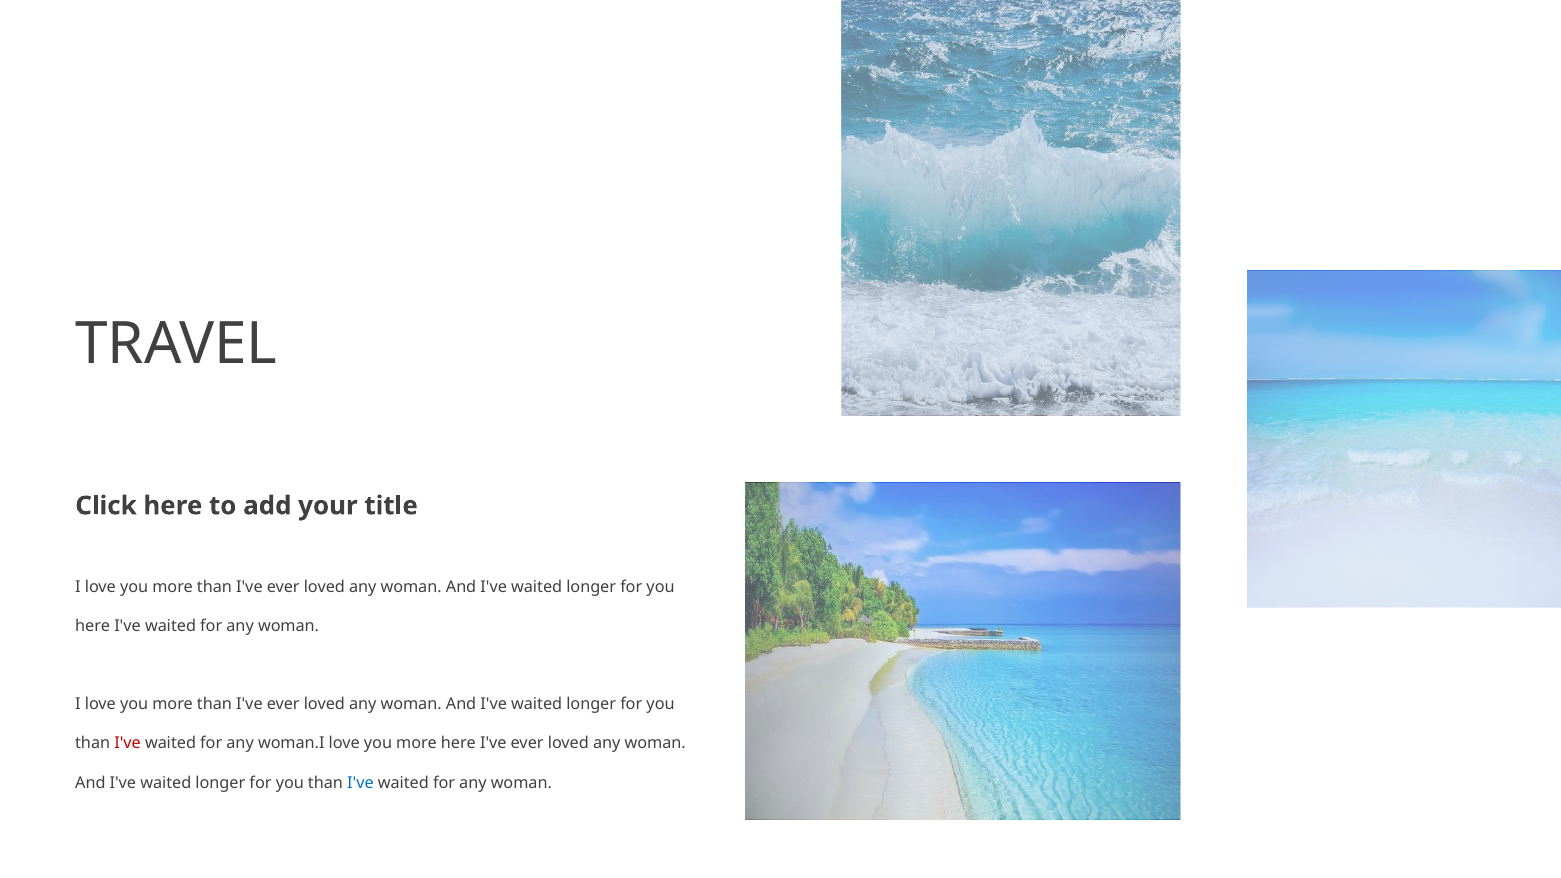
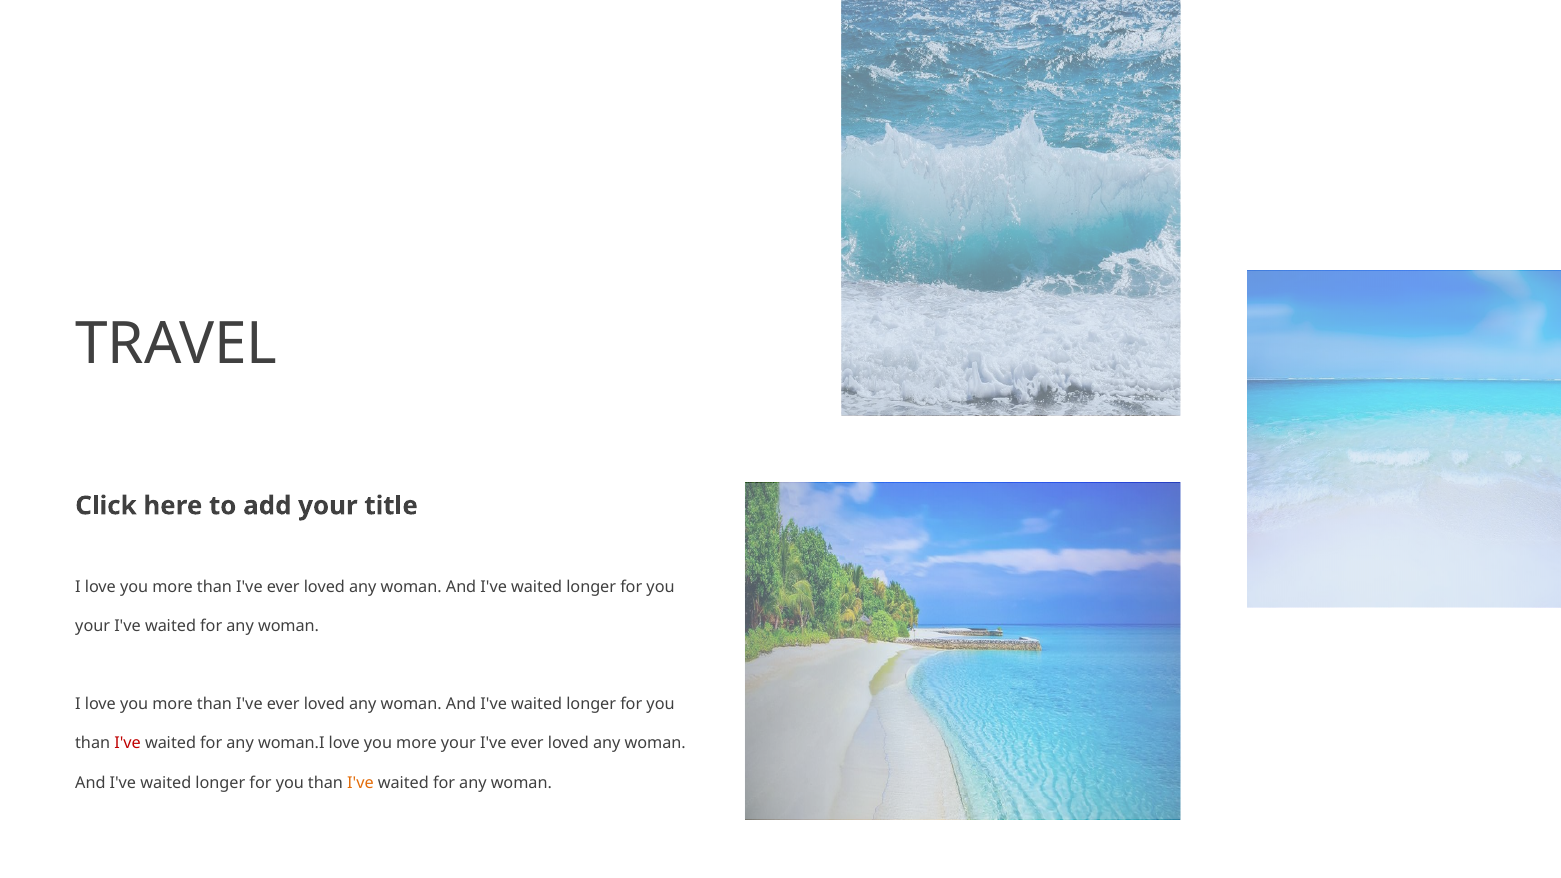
here: here -> your (93, 626)
more here: here -> your (458, 744)
I've colour: blue -> orange (360, 783)
